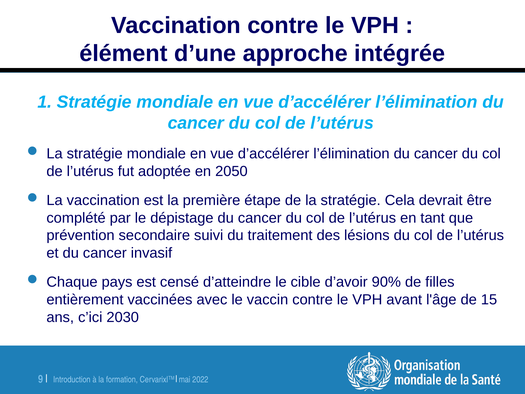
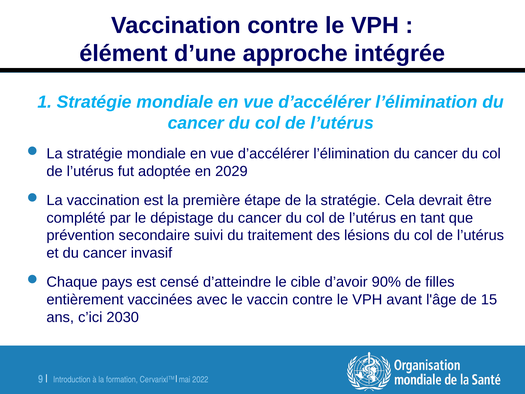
2050: 2050 -> 2029 (231, 171)
